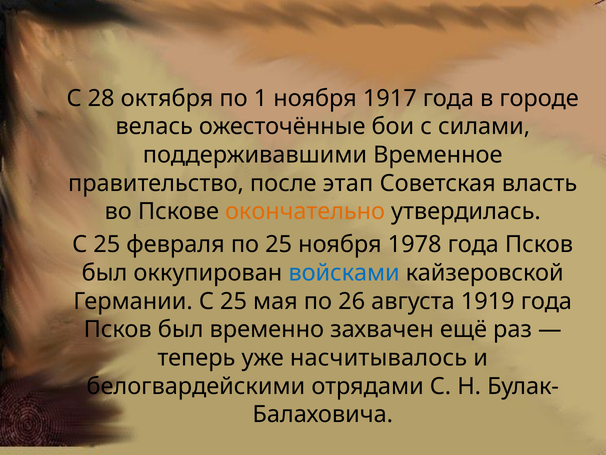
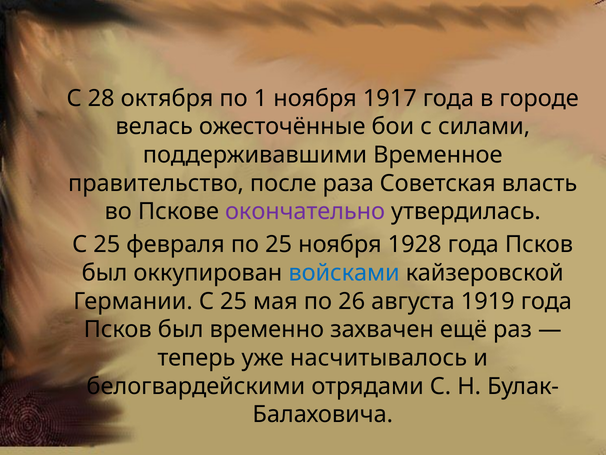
этап: этап -> раза (348, 183)
окончательно colour: orange -> purple (305, 211)
1978: 1978 -> 1928 (415, 244)
